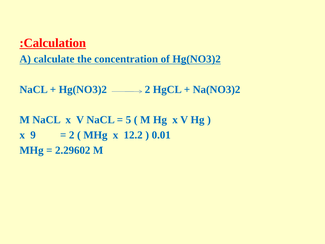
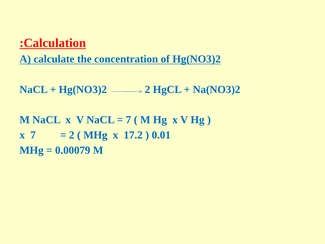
5: 5 -> 7 (128, 120)
x 9: 9 -> 7 (33, 135)
12.2: 12.2 -> 17.2 (133, 135)
2.29602: 2.29602 -> 0.00079 (73, 150)
